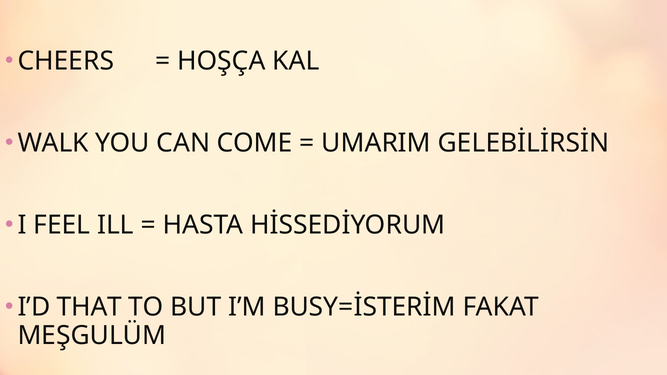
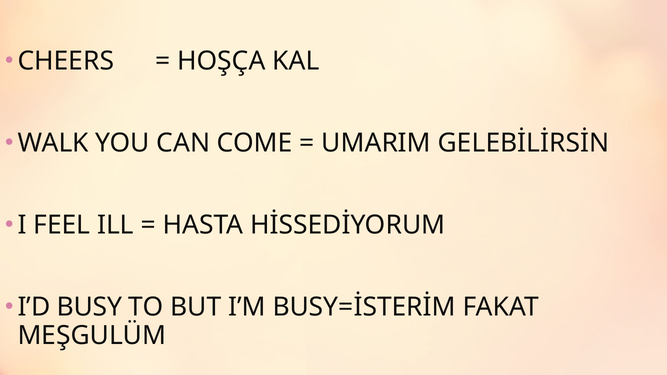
THAT: THAT -> BUSY (89, 307)
